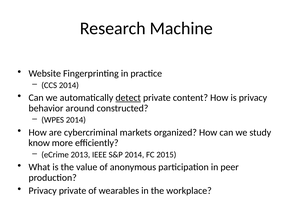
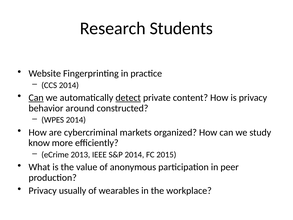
Machine: Machine -> Students (181, 28)
Can underline: none -> present (36, 98)
Privacy private: private -> usually (73, 190)
